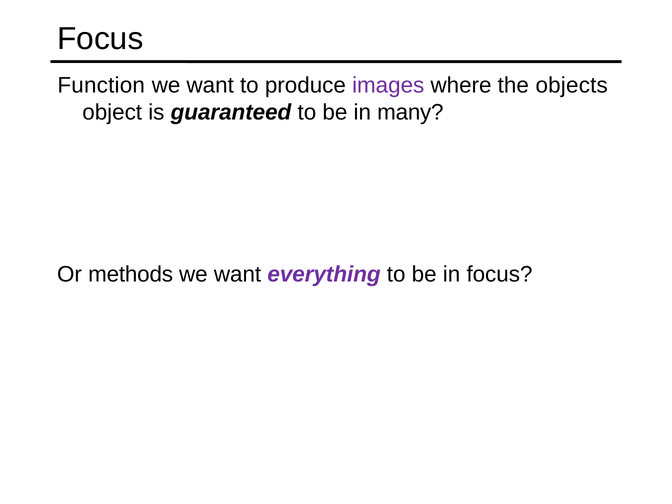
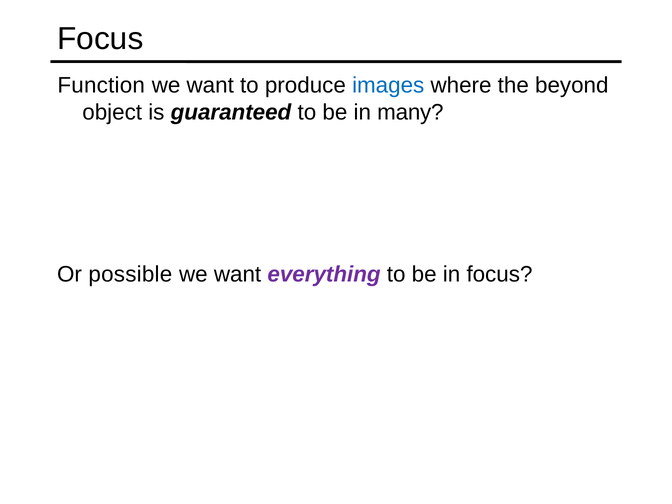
images colour: purple -> blue (388, 86)
objects: objects -> beyond (572, 86)
methods: methods -> possible (130, 275)
